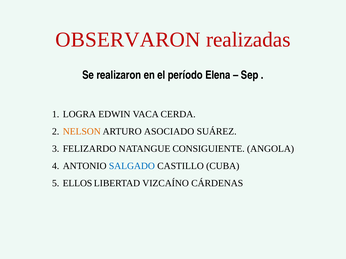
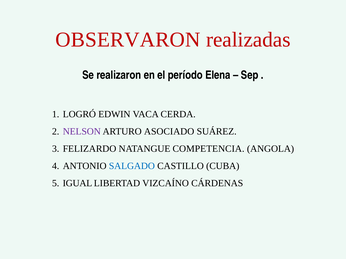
LOGRA: LOGRA -> LOGRÓ (79, 114)
NELSON colour: orange -> purple (82, 132)
CONSIGUIENTE: CONSIGUIENTE -> COMPETENCIA (209, 149)
ELLOS: ELLOS -> IGUAL (77, 184)
